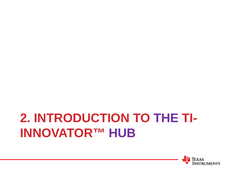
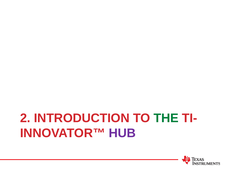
THE colour: purple -> green (166, 118)
